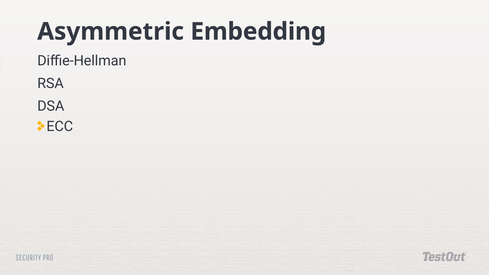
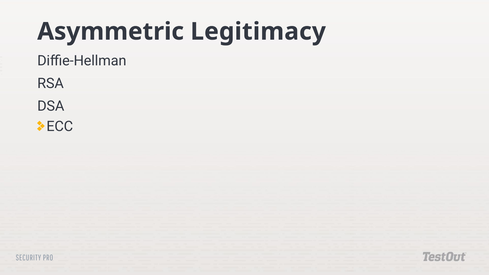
Embedding: Embedding -> Legitimacy (258, 32)
